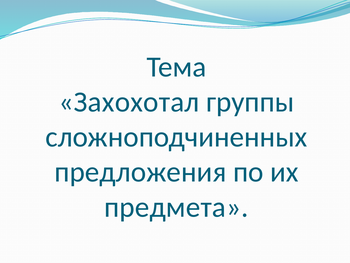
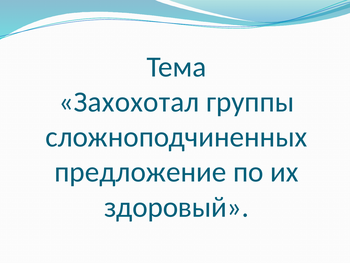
предложения: предложения -> предложение (140, 172)
предмета: предмета -> здоровый (176, 207)
